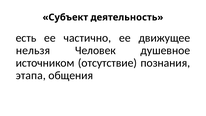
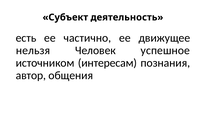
душевное: душевное -> успешное (165, 50)
отсутствие: отсутствие -> интересам (107, 63)
этапа: этапа -> автор (31, 75)
